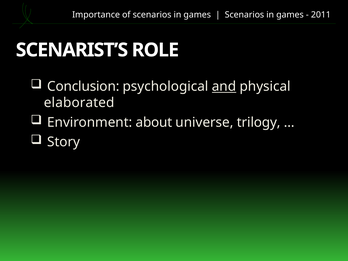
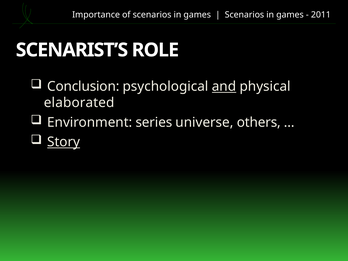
about: about -> series (154, 122)
trilogy: trilogy -> others (259, 122)
Story underline: none -> present (64, 142)
